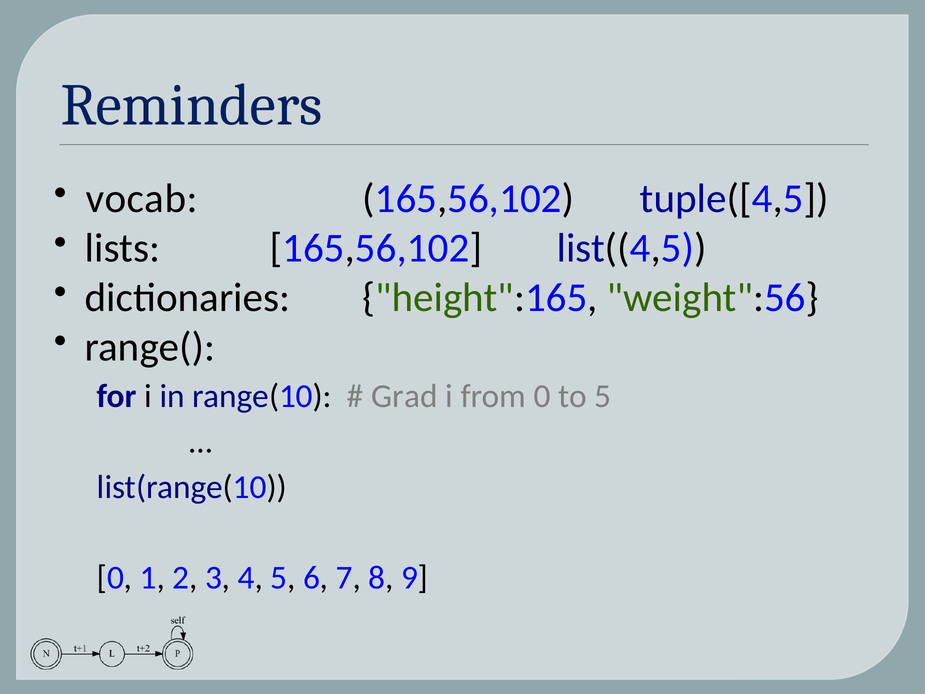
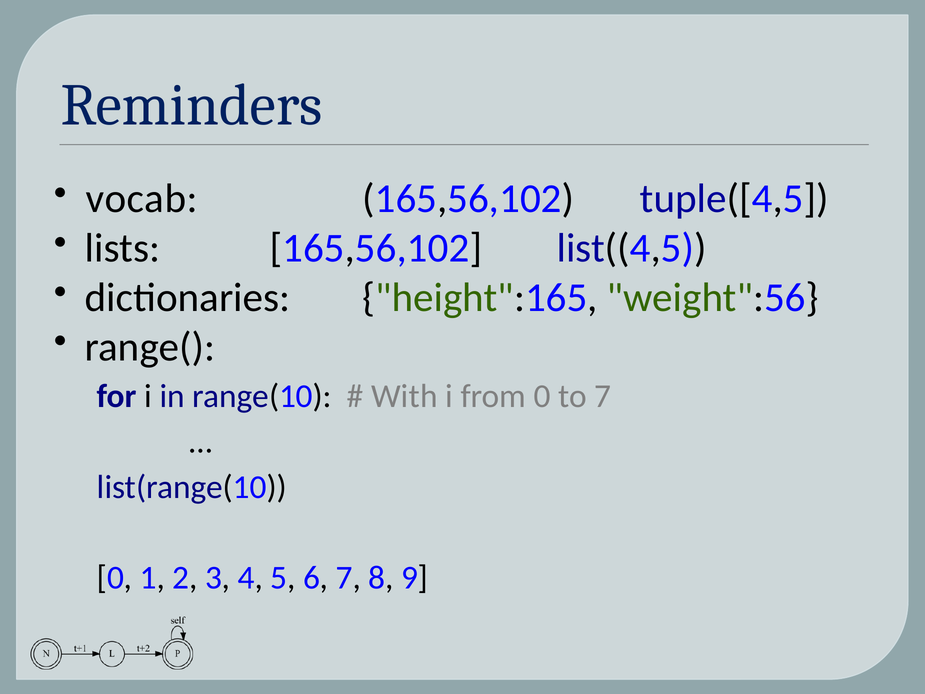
Grad: Grad -> With (404, 396)
to 5: 5 -> 7 (603, 396)
